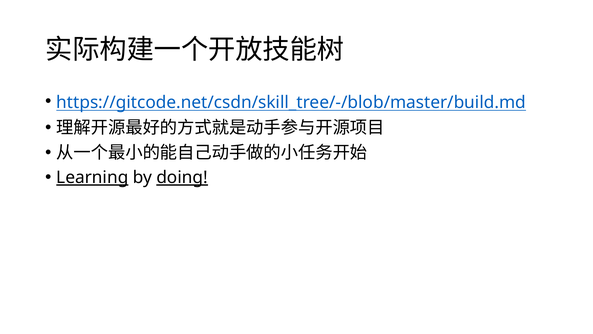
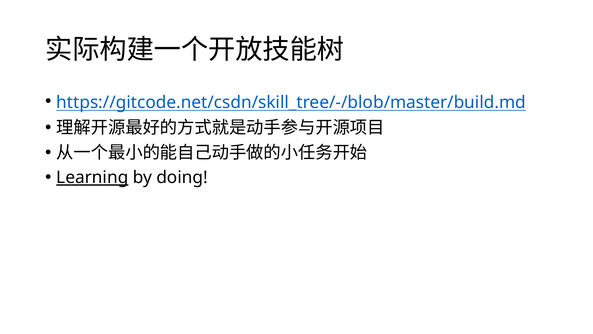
doing underline: present -> none (182, 177)
